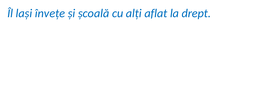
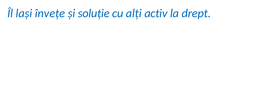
școală: școală -> soluție (94, 13)
aflat: aflat -> activ (156, 13)
